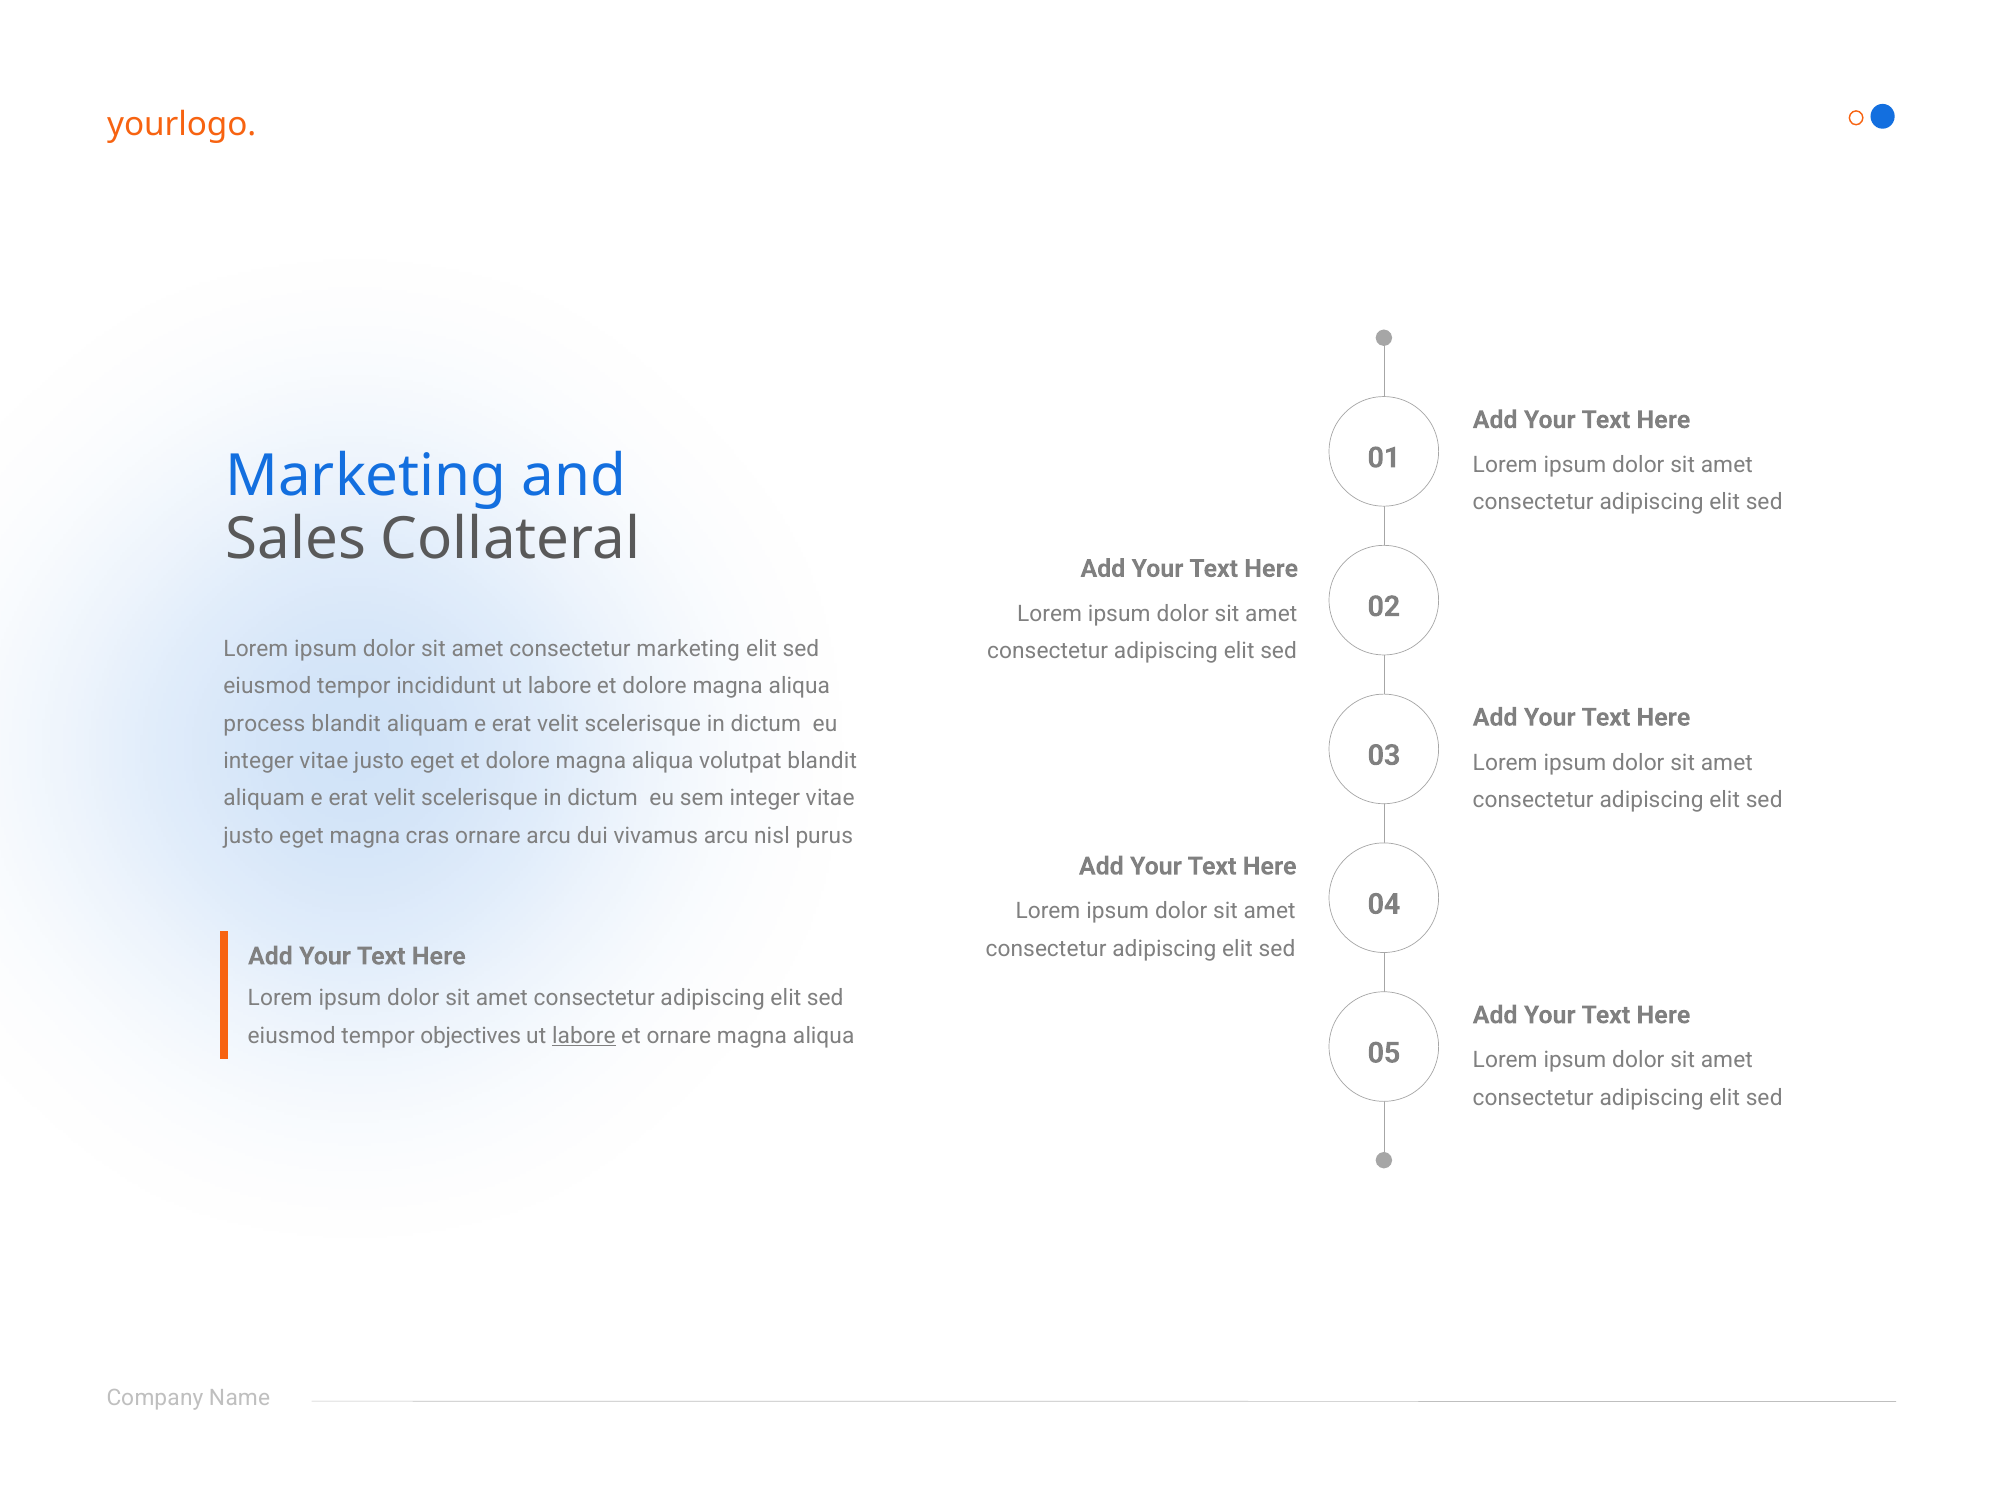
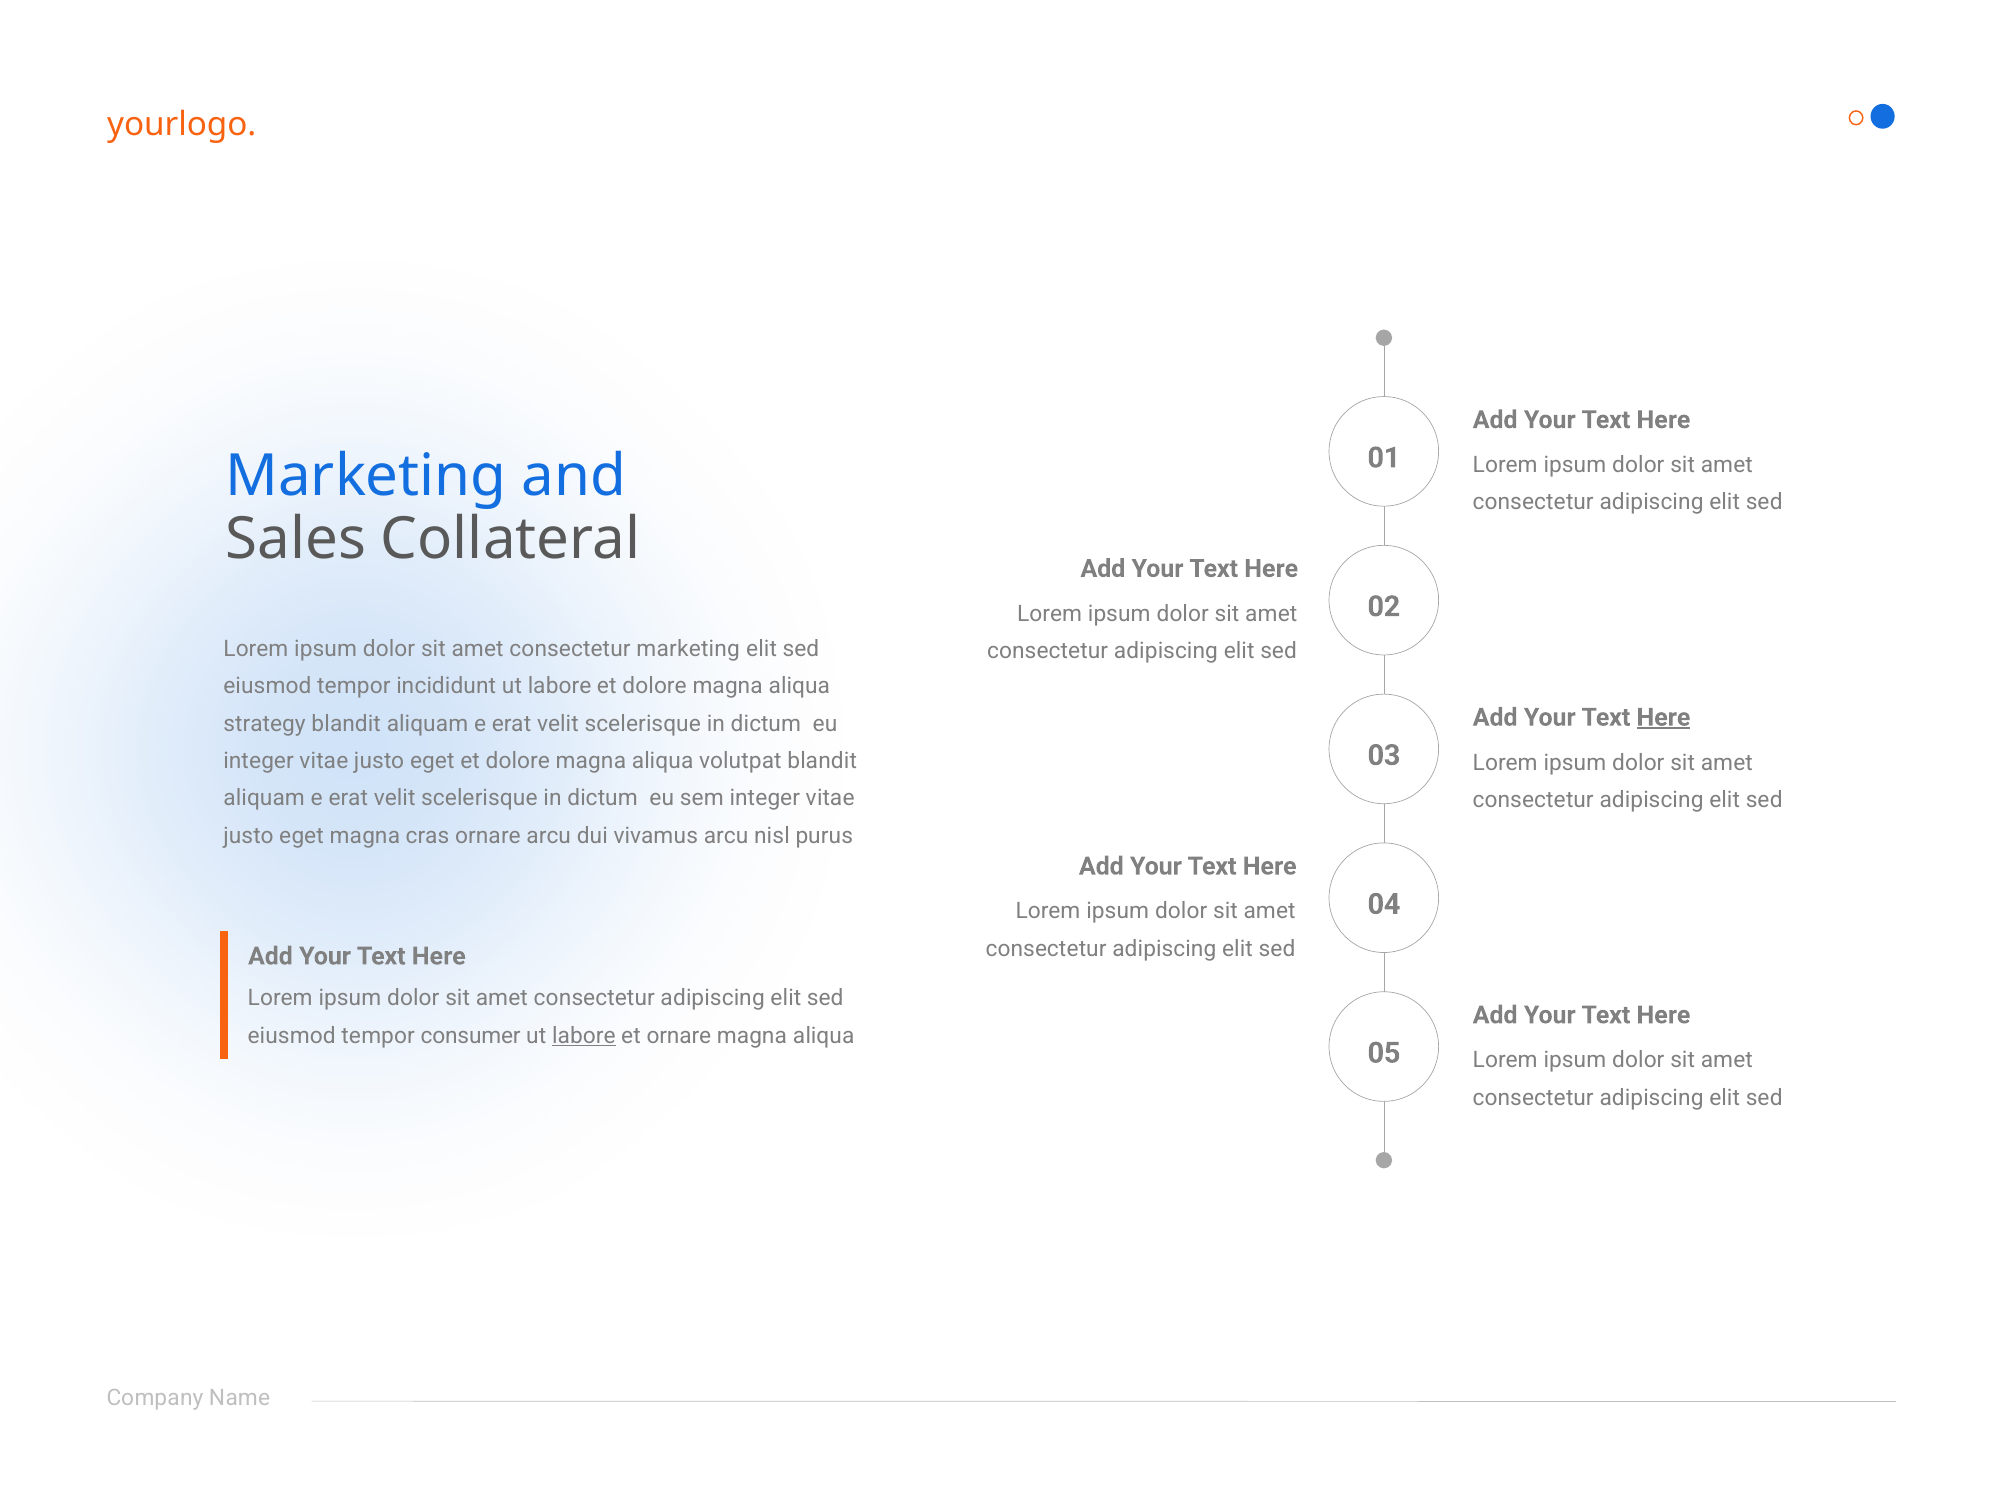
Here underline: none -> present (1663, 717)
process: process -> strategy (265, 723)
objectives: objectives -> consumer (471, 1036)
